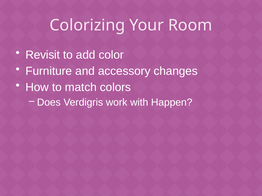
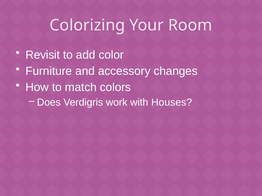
Happen: Happen -> Houses (172, 103)
